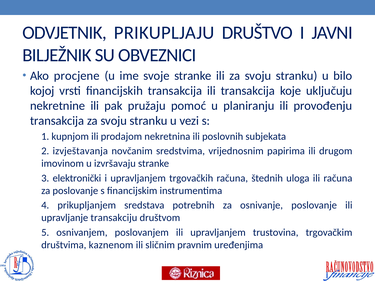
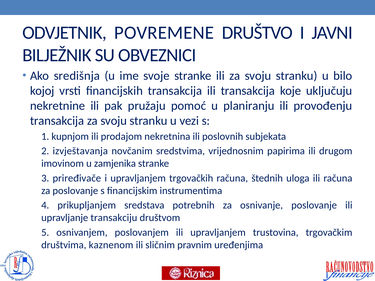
PRIKUPLJAJU: PRIKUPLJAJU -> POVREMENE (164, 33)
procjene: procjene -> središnja (77, 76)
izvršavaju: izvršavaju -> zamjenika (115, 164)
elektronički: elektronički -> priređivače (77, 178)
